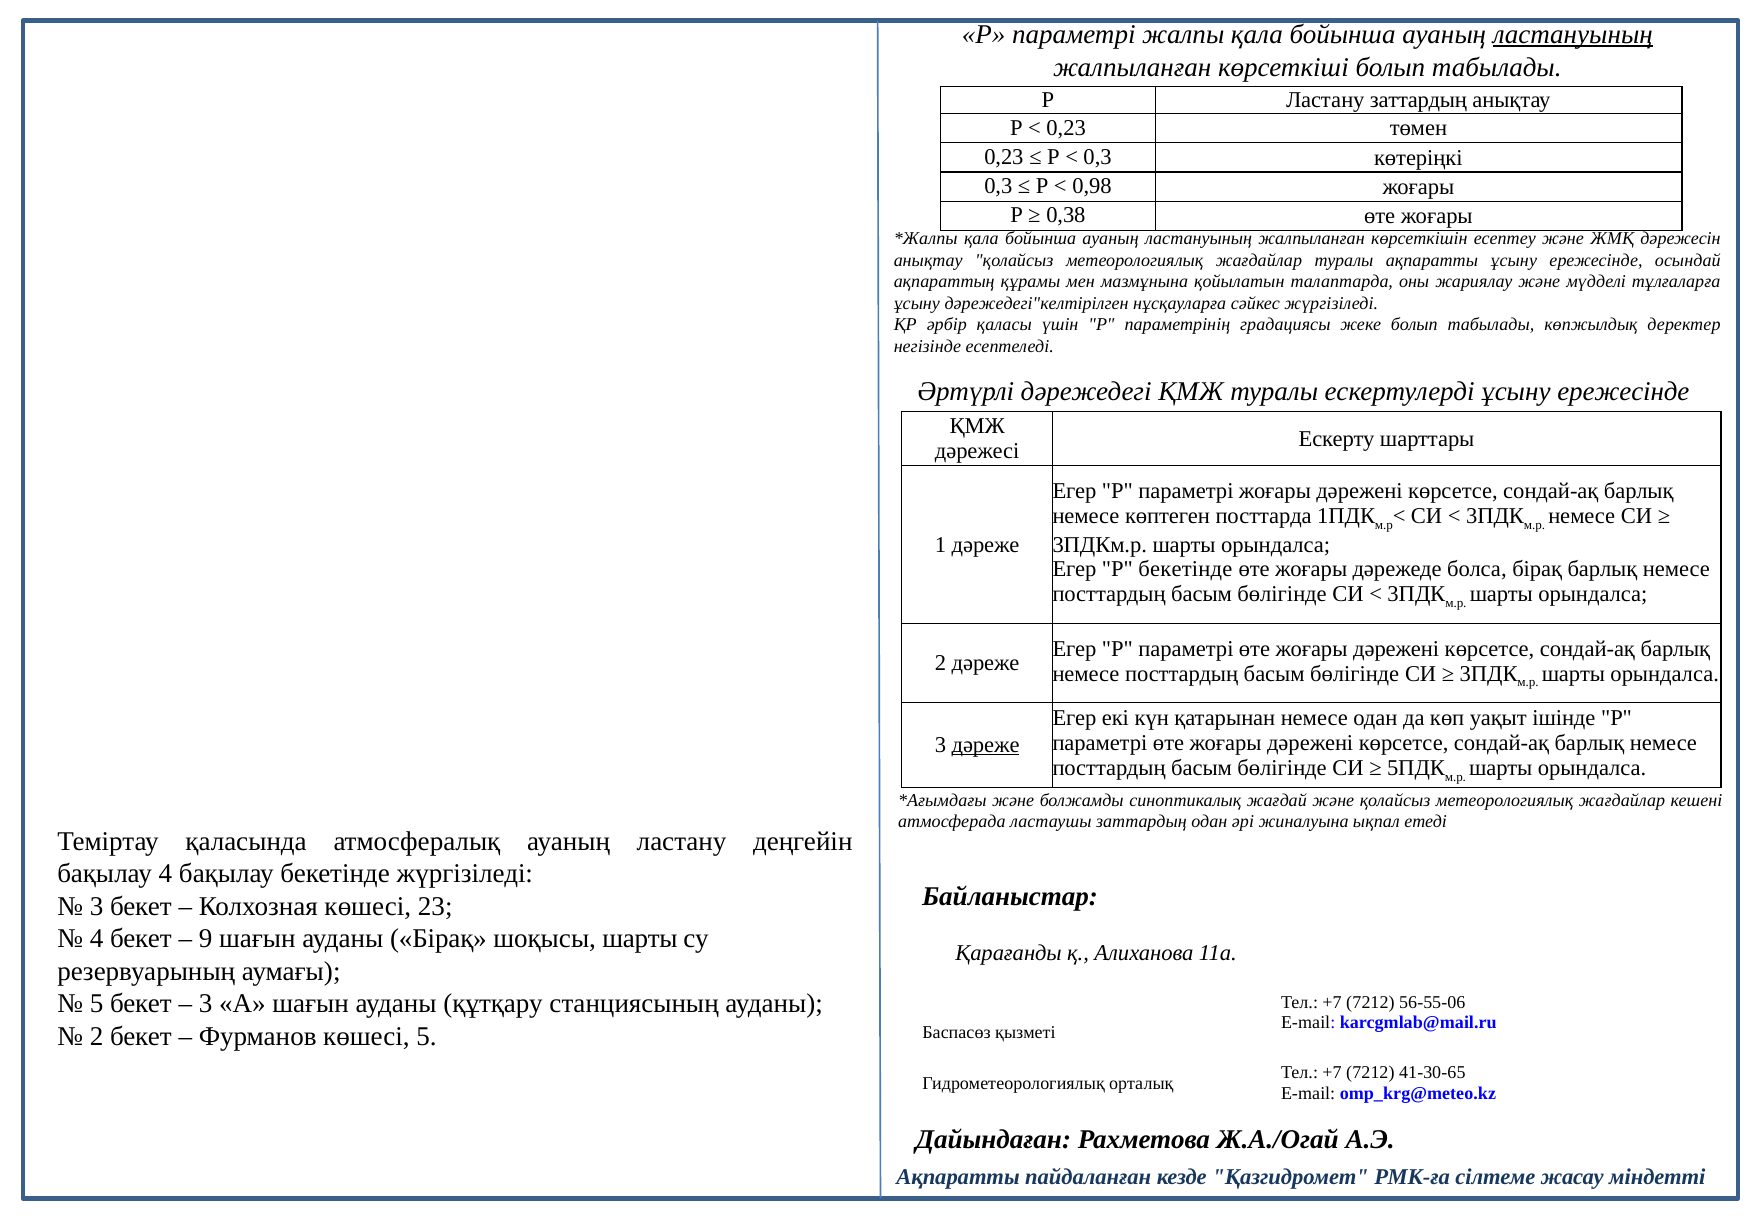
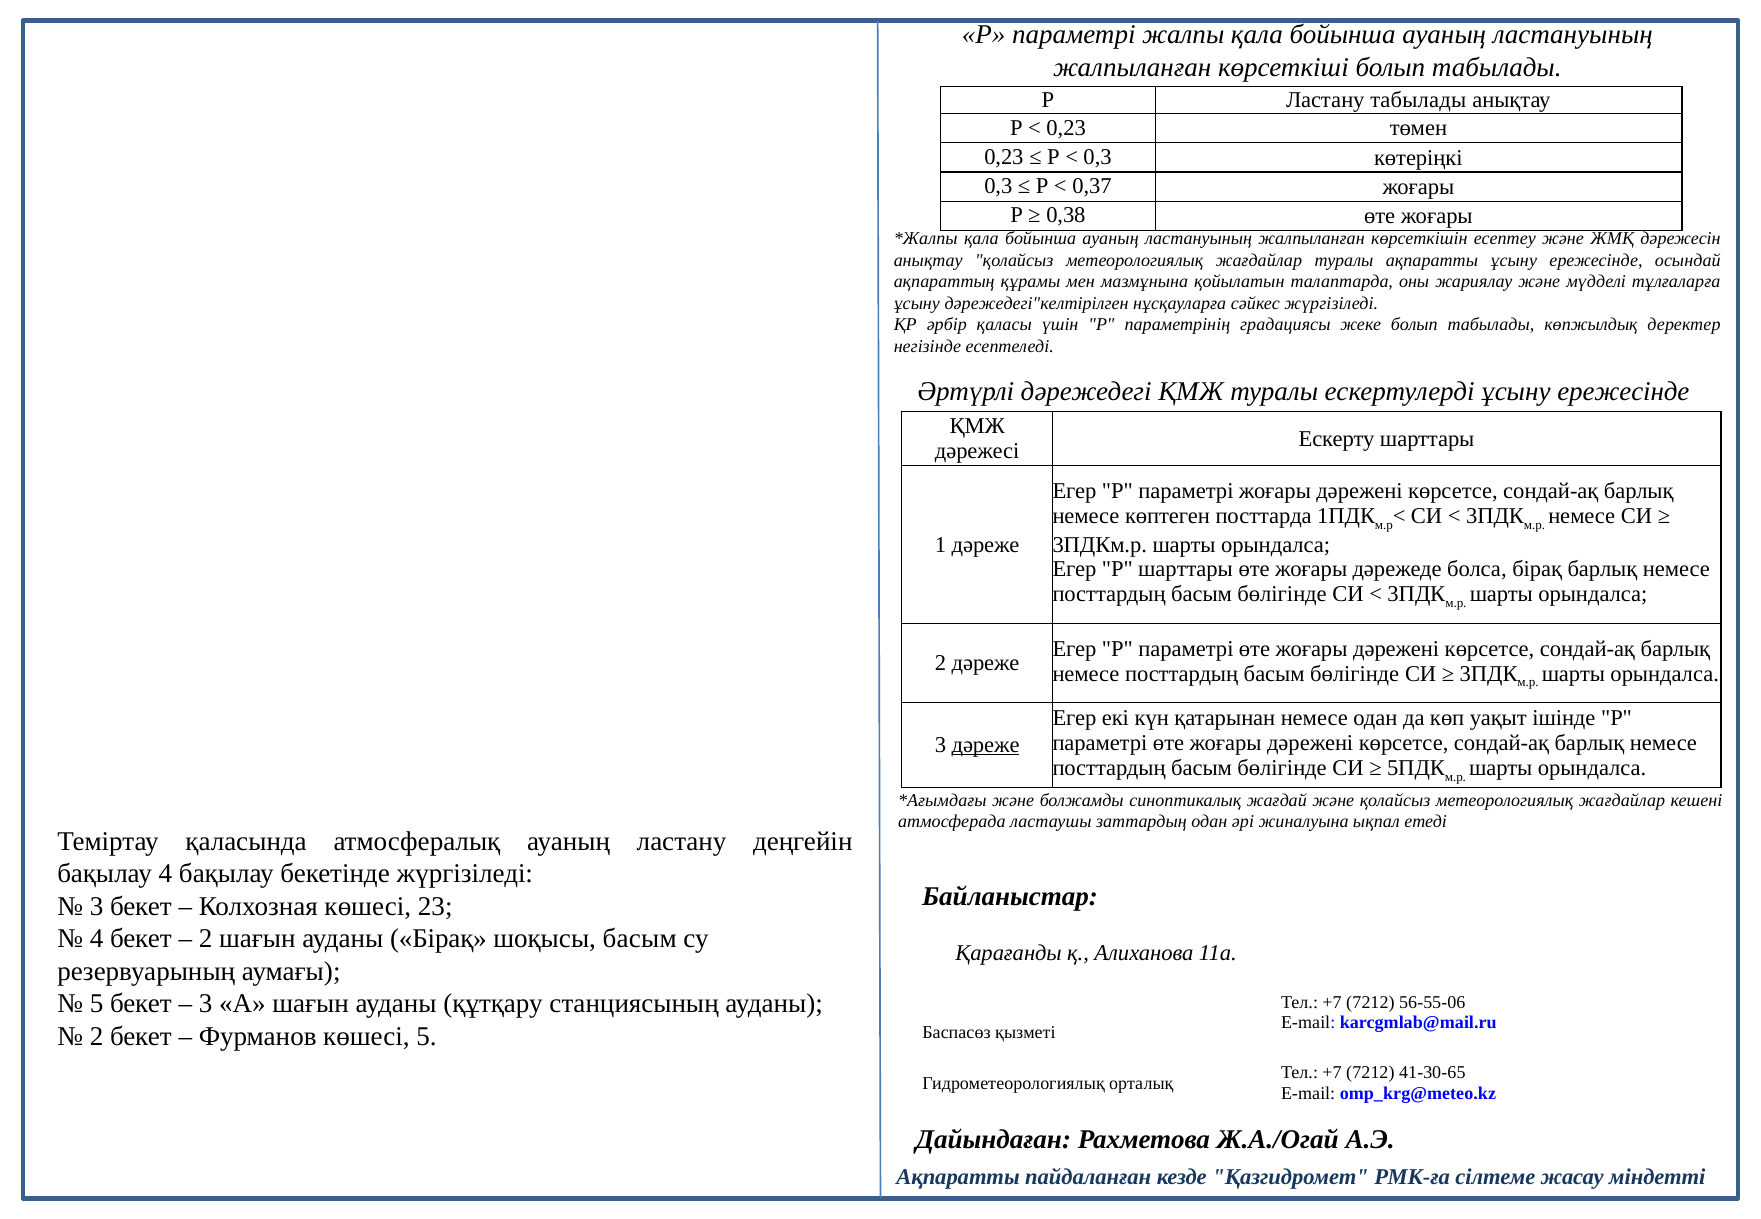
ластануының underline: present -> none (1573, 35)
Ластану заттардың: заттардың -> табылады (1418, 100)
0,98: 0,98 -> 0,37 (1092, 186)
P бекетінде: бекетінде -> шарттары (1186, 570)
9: 9 -> 2 (206, 939)
шоқысы шарты: шарты -> басым (640, 939)
